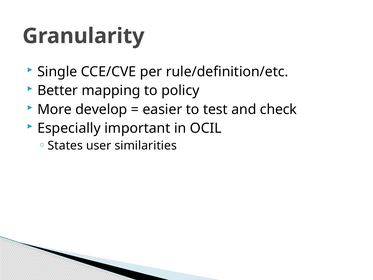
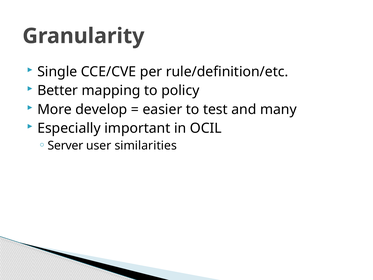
check: check -> many (278, 109)
States: States -> Server (65, 145)
